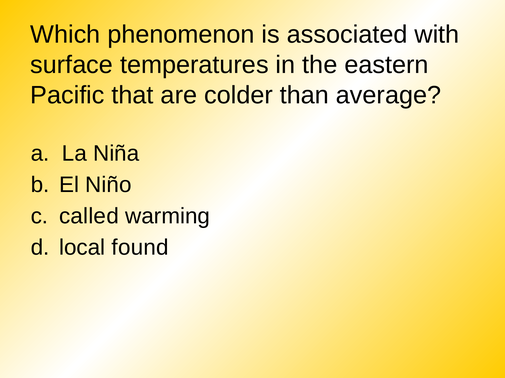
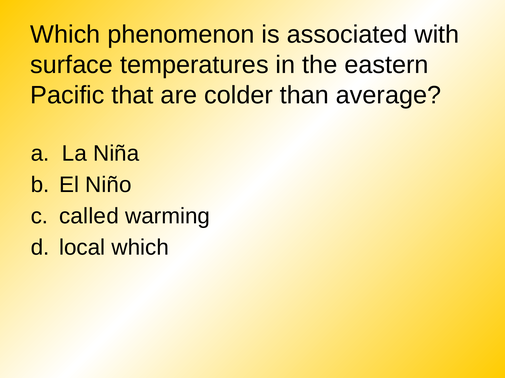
local found: found -> which (140, 248)
